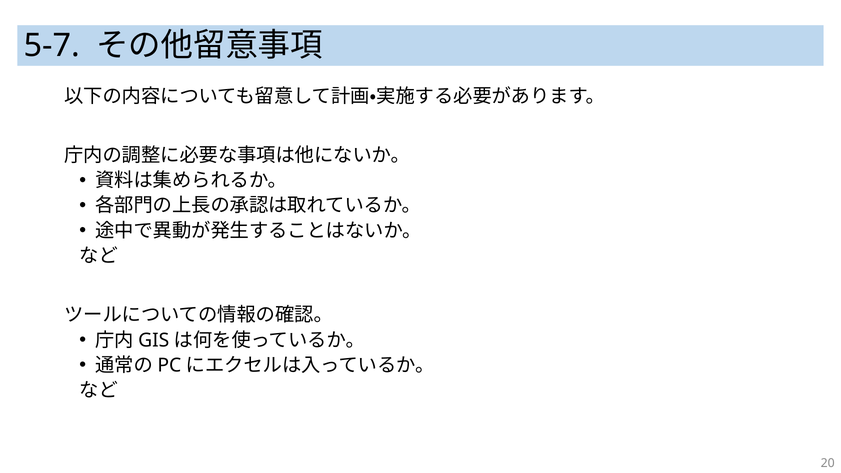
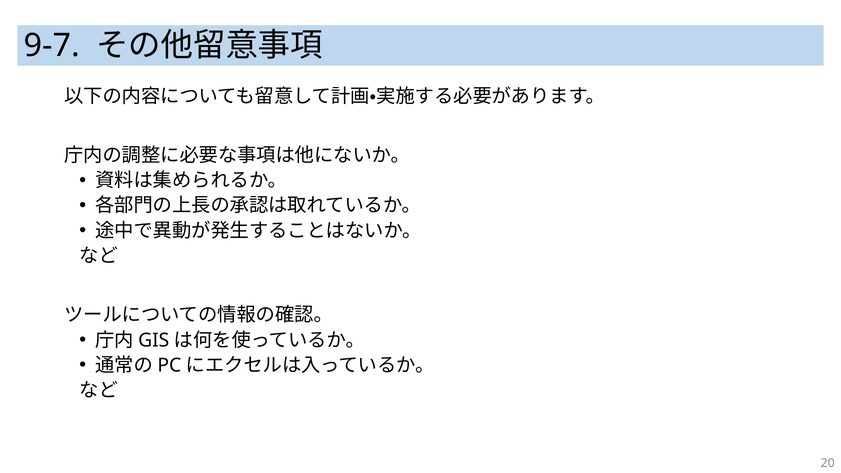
5-7: 5-7 -> 9-7 (52, 46)
